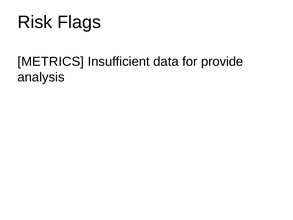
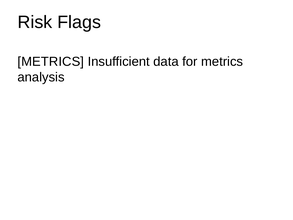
for provide: provide -> metrics (222, 61)
